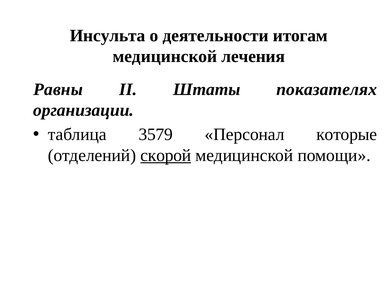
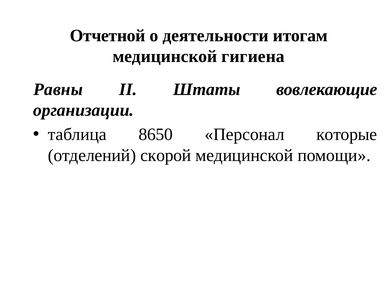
Инсульта: Инсульта -> Отчетной (108, 36)
лечения: лечения -> гигиена (253, 56)
показателях: показателях -> вовлекающие (327, 89)
3579: 3579 -> 8650 (156, 135)
скорой underline: present -> none (166, 155)
